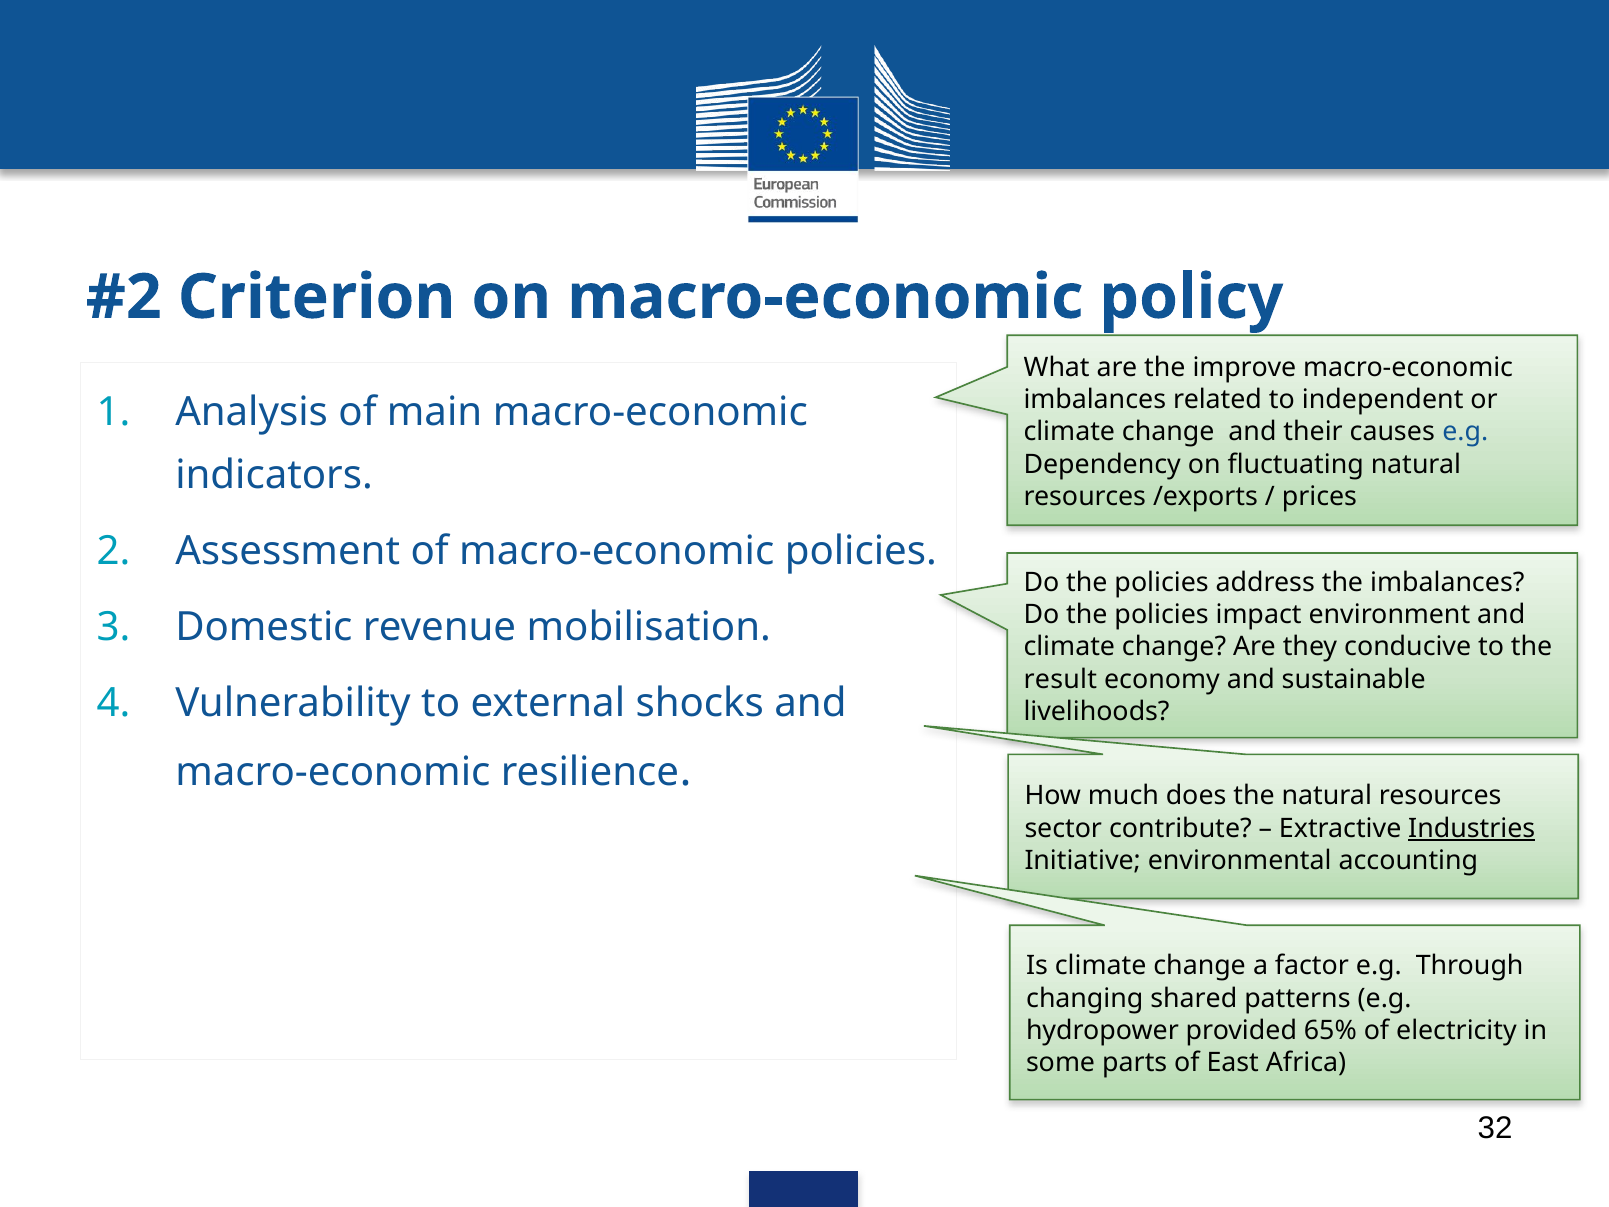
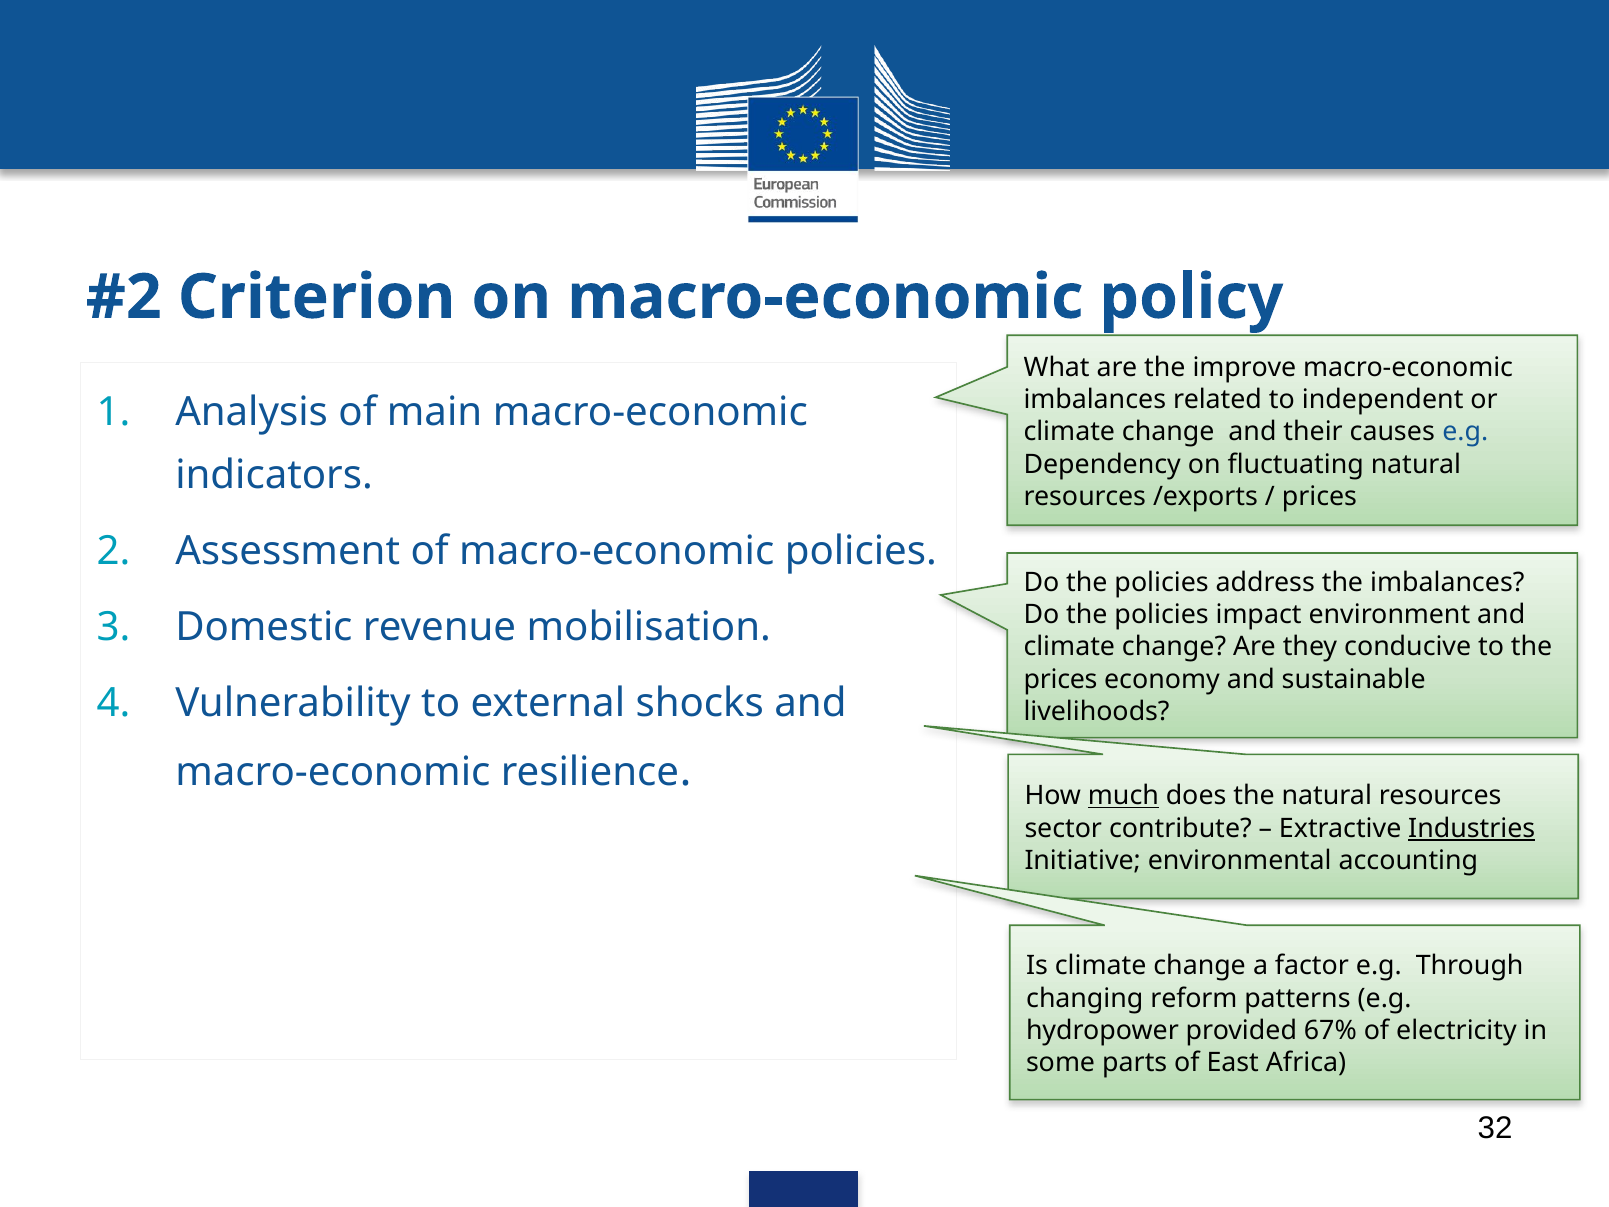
result: result -> prices (1061, 679)
much underline: none -> present (1123, 796)
shared: shared -> reform (1194, 998)
65%: 65% -> 67% (1330, 1030)
